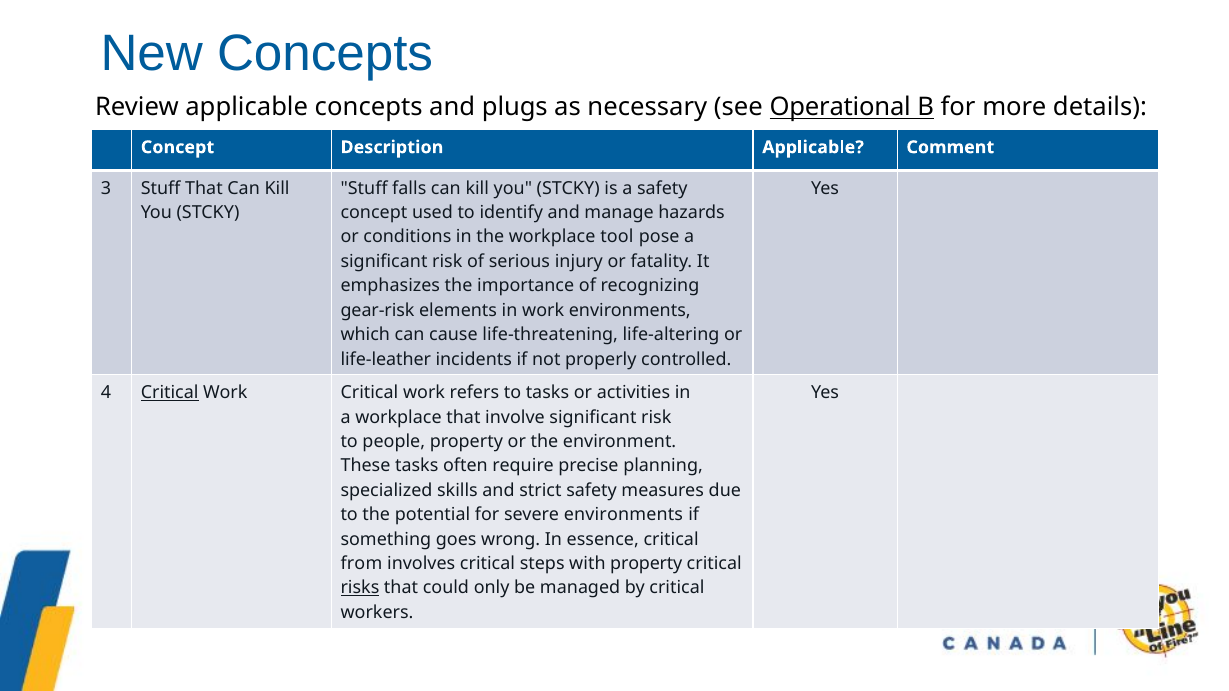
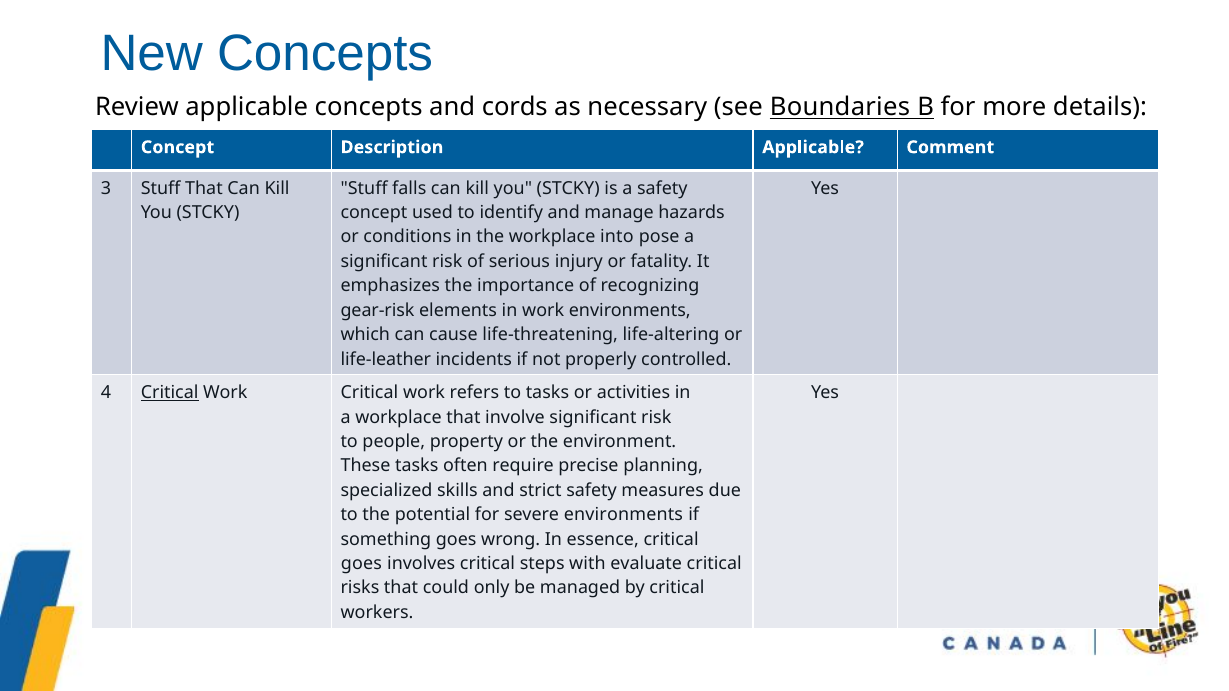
plugs: plugs -> cords (515, 107)
Operational: Operational -> Boundaries (840, 107)
tool: tool -> into (617, 237)
from: from -> goes (361, 564)
with property: property -> evaluate (646, 564)
risks underline: present -> none (360, 588)
